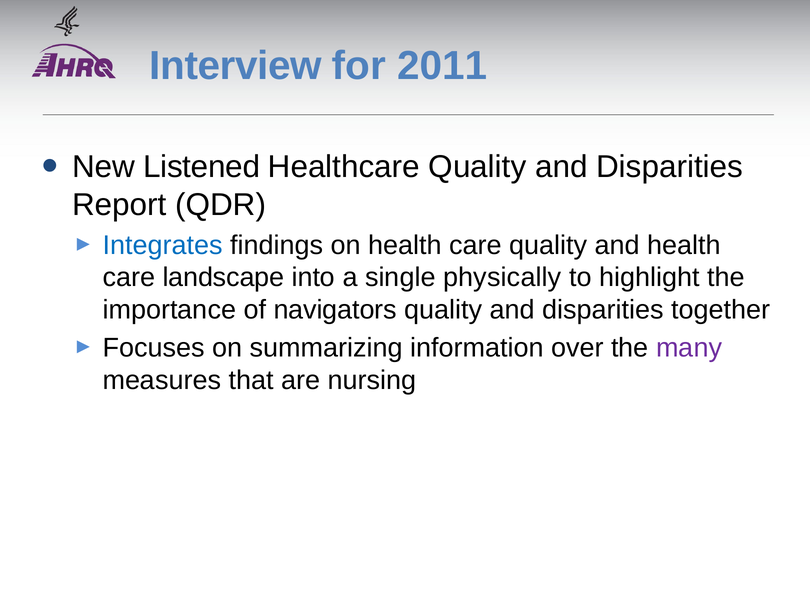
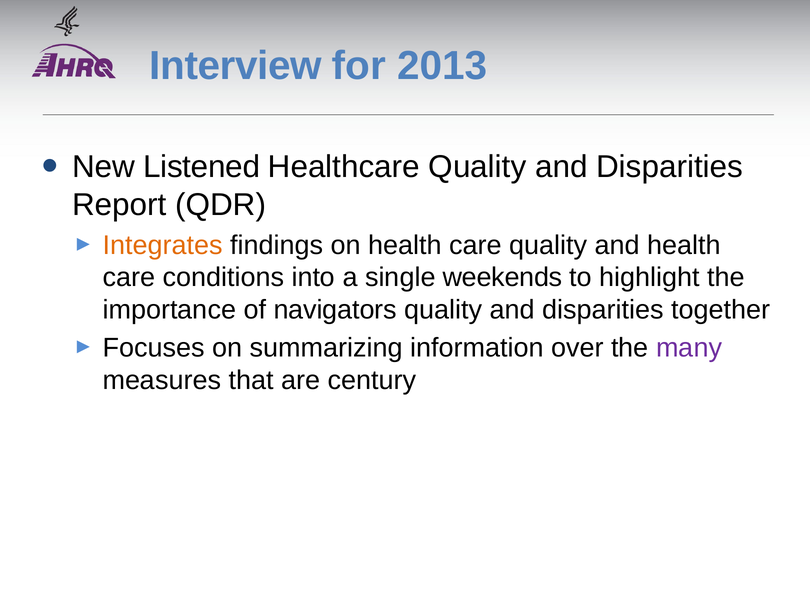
2011: 2011 -> 2013 (442, 66)
Integrates colour: blue -> orange (163, 245)
landscape: landscape -> conditions (223, 277)
physically: physically -> weekends (503, 277)
nursing: nursing -> century (372, 380)
